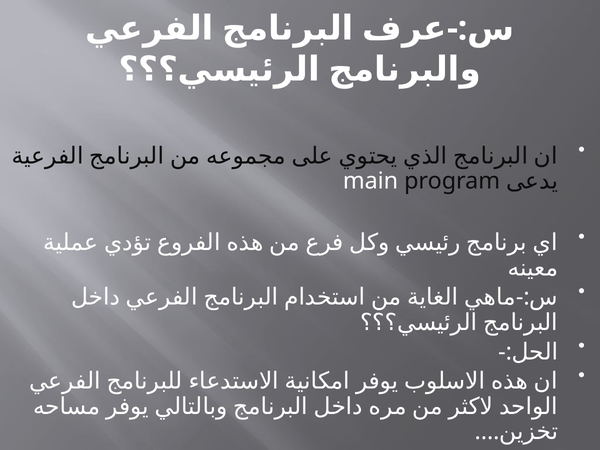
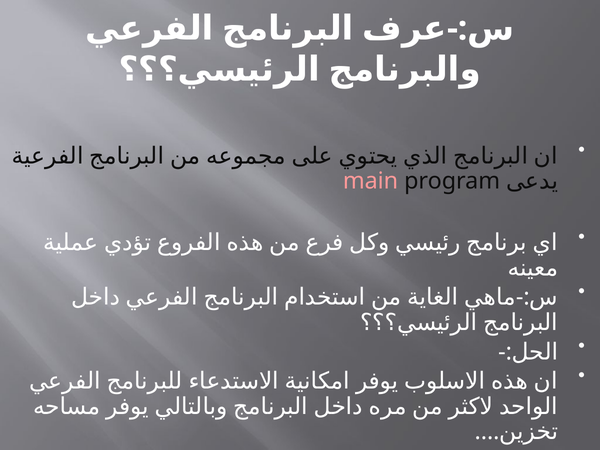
main colour: white -> pink (371, 181)
